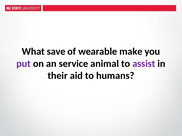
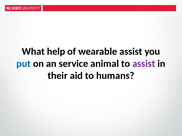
save: save -> help (56, 52)
wearable make: make -> assist (131, 52)
put colour: purple -> blue (24, 64)
